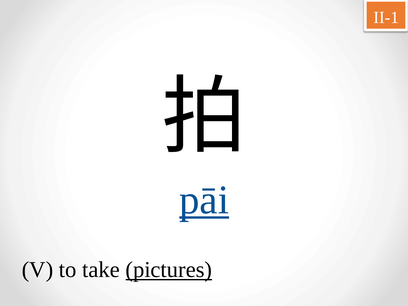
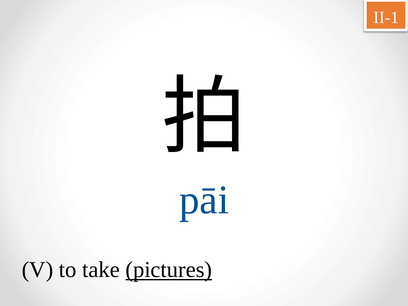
pāi underline: present -> none (204, 200)
